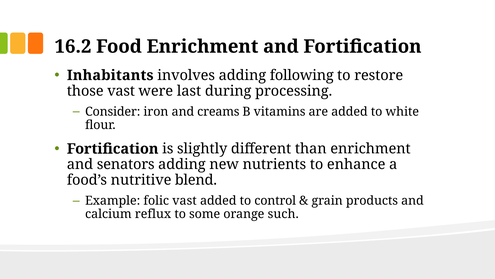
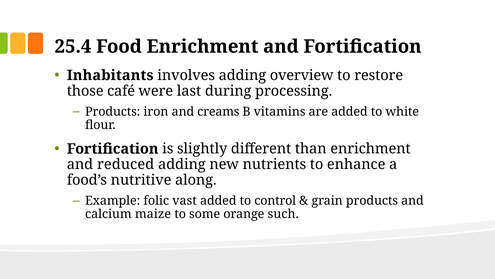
16.2: 16.2 -> 25.4 (73, 46)
following: following -> overview (302, 75)
those vast: vast -> café (121, 91)
Consider: Consider -> Products (113, 111)
senators: senators -> reduced (126, 164)
blend: blend -> along (196, 180)
reflux: reflux -> maize (153, 214)
